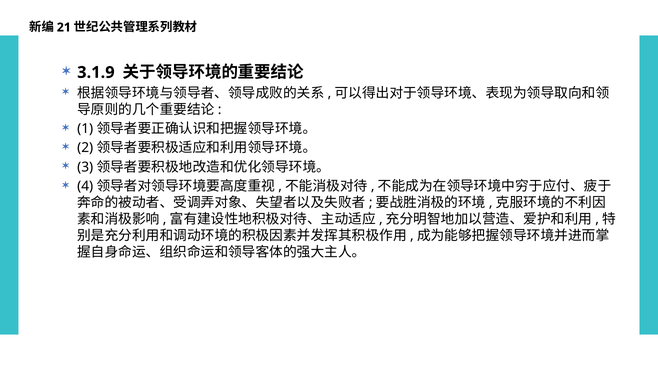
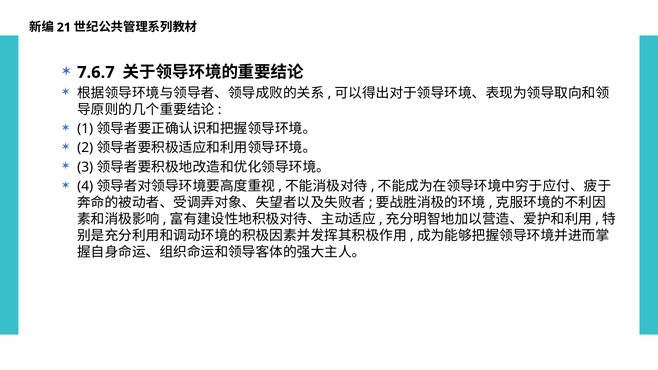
3.1.9: 3.1.9 -> 7.6.7 (96, 72)
